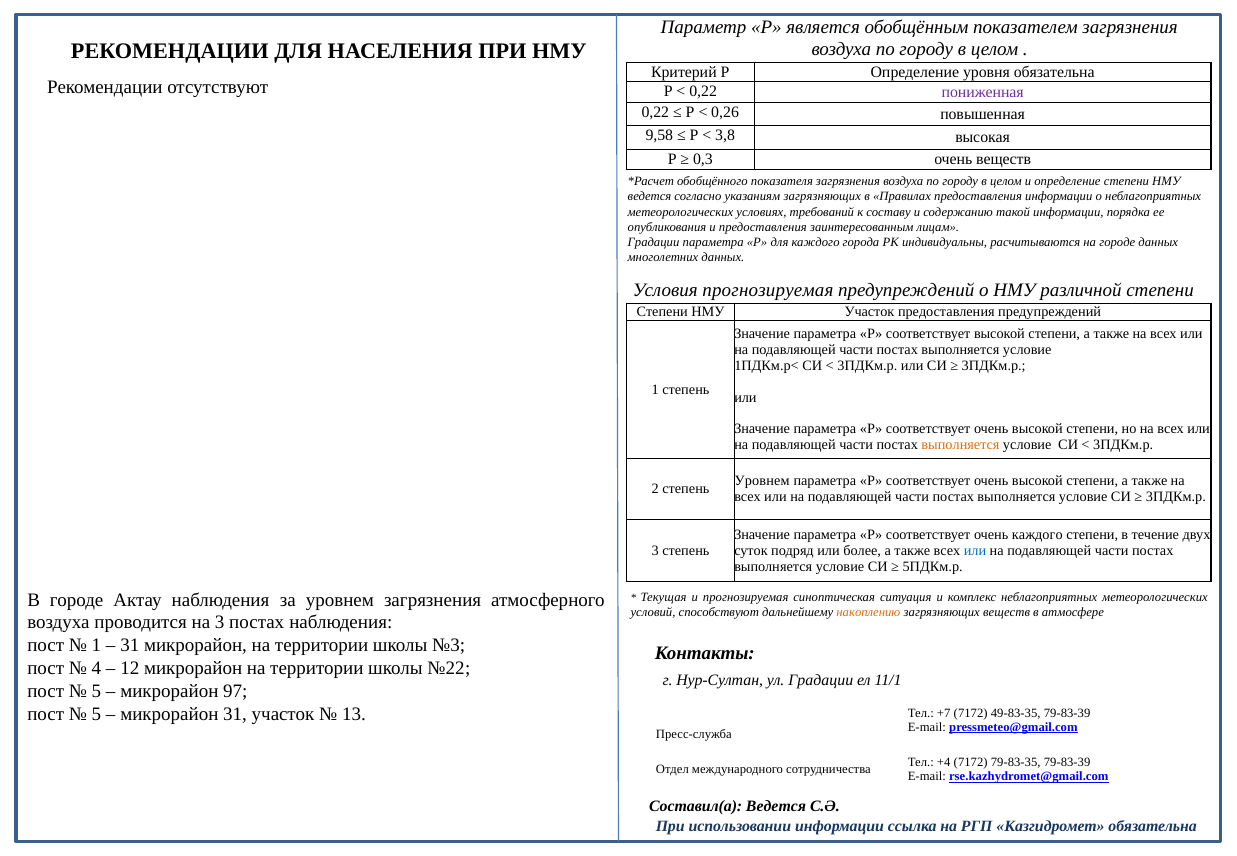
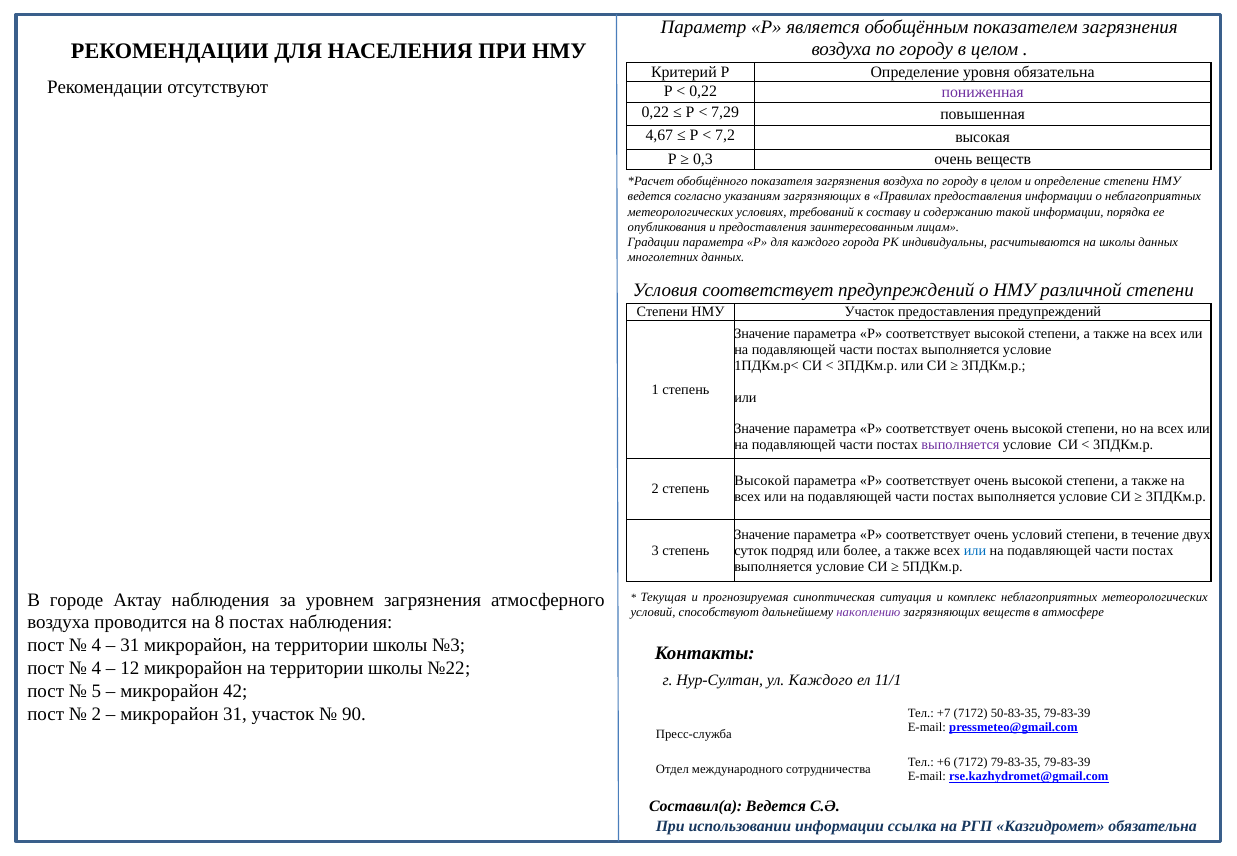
0,26: 0,26 -> 7,29 (725, 112)
9,58: 9,58 -> 4,67 (659, 136)
3,8: 3,8 -> 7,2 (725, 136)
на городе: городе -> школы (1117, 242)
Условия прогнозируемая: прогнозируемая -> соответствует (768, 290)
выполняется colour: orange -> purple (960, 445)
Уровнем: Уровнем -> Высокой (762, 481)
очень каждого: каждого -> условий (1037, 535)
накоплению colour: orange -> purple (868, 612)
на 3: 3 -> 8 (220, 623)
1: 1 -> 4 (96, 646)
ул Градации: Градации -> Каждого (821, 680)
97: 97 -> 42 (235, 692)
5: 5 -> 2 (96, 714)
13: 13 -> 90 (354, 714)
49-83-35: 49-83-35 -> 50-83-35 (1016, 713)
+4: +4 -> +6 (944, 763)
